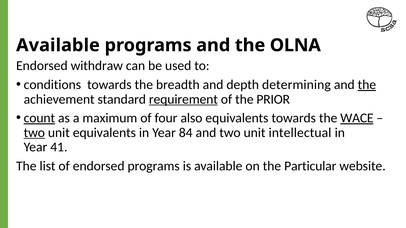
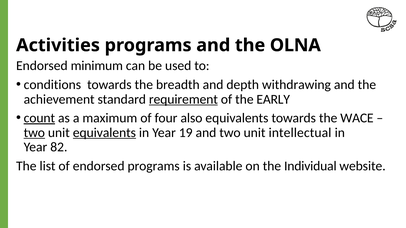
Available: Available -> Activities (58, 45)
withdraw: withdraw -> minimum (97, 66)
determining: determining -> withdrawing (296, 85)
the underline: present -> none (367, 85)
PRIOR: PRIOR -> EARLY (273, 99)
WACE underline: present -> none (357, 118)
equivalents underline: none -> present (104, 133)
84: 84 -> 19 (186, 133)
41: 41 -> 82 (59, 147)
Particular: Particular -> Individual (310, 166)
